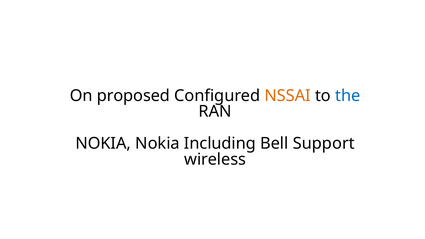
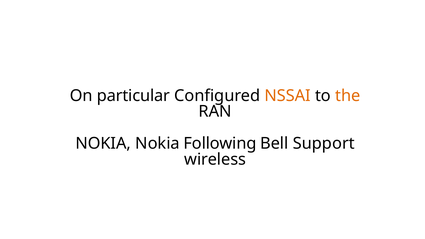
proposed: proposed -> particular (133, 96)
the colour: blue -> orange (348, 96)
Including: Including -> Following (220, 143)
